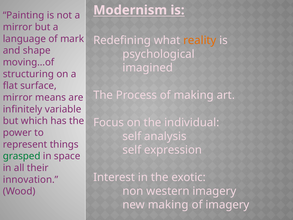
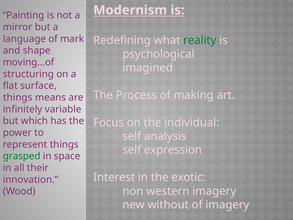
reality colour: orange -> green (200, 40)
mirror: mirror -> things (18, 97)
new making: making -> without (168, 204)
